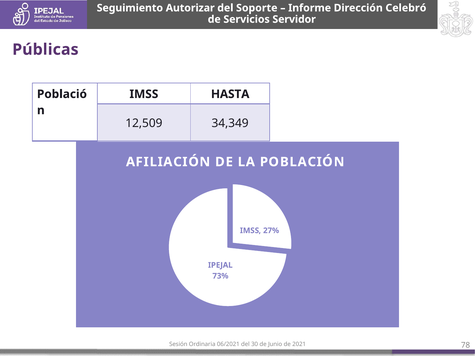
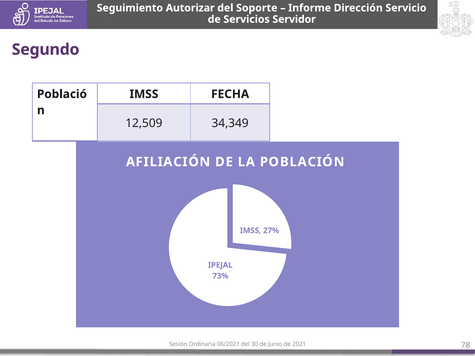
Celebró: Celebró -> Servicio (406, 8)
Públicas: Públicas -> Segundo (46, 50)
HASTA: HASTA -> FECHA (230, 94)
